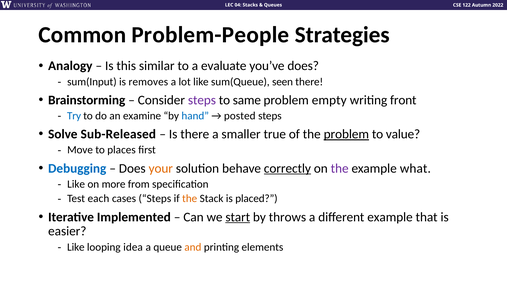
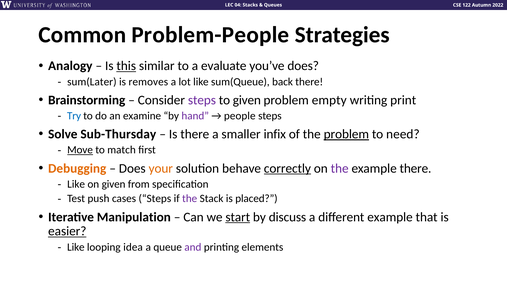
this underline: none -> present (126, 66)
sum(Input: sum(Input -> sum(Later (92, 82)
seen: seen -> back (283, 82)
to same: same -> given (247, 100)
front: front -> print (403, 100)
hand colour: blue -> purple (195, 116)
posted: posted -> people (240, 116)
Sub-Released: Sub-Released -> Sub-Thursday (118, 134)
true: true -> infix (275, 134)
value: value -> need (403, 134)
Move underline: none -> present (80, 150)
places: places -> match (122, 150)
Debugging colour: blue -> orange (77, 168)
example what: what -> there (416, 168)
on more: more -> given (114, 184)
each: each -> push (98, 199)
the colour: orange -> purple (190, 199)
Implemented: Implemented -> Manipulation (134, 217)
throws: throws -> discuss (287, 217)
easier underline: none -> present (67, 231)
and colour: orange -> purple (193, 247)
